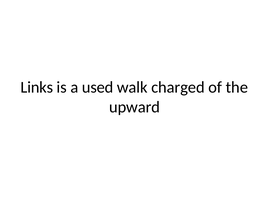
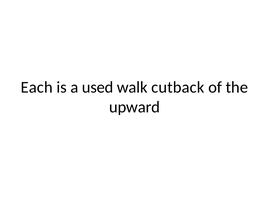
Links: Links -> Each (37, 87)
charged: charged -> cutback (178, 87)
